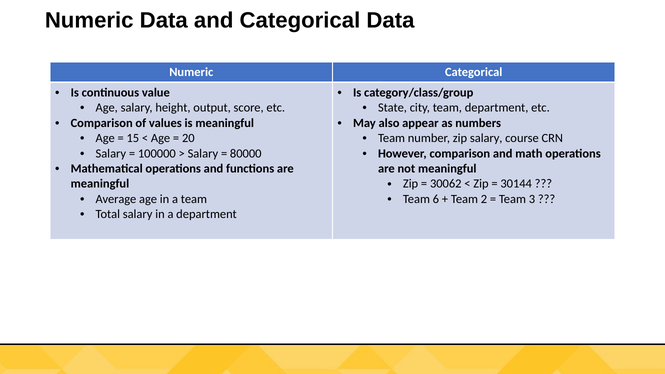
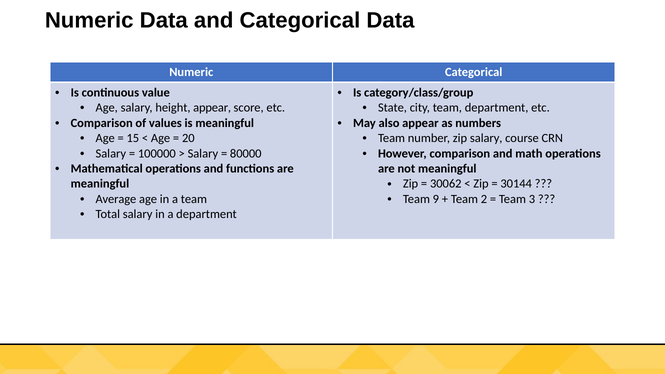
height output: output -> appear (212, 108)
6: 6 -> 9 (436, 199)
